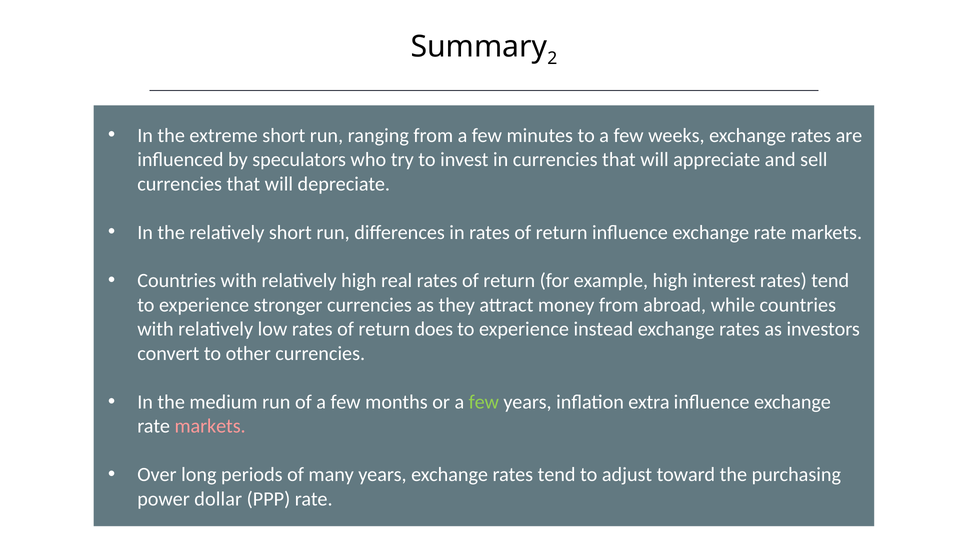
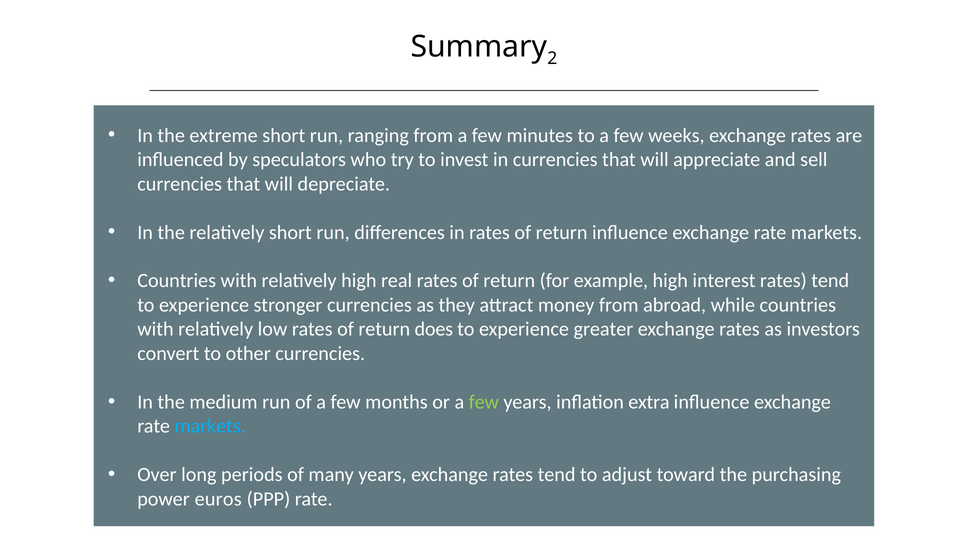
instead: instead -> greater (603, 329)
markets colour: pink -> light blue (210, 426)
dollar: dollar -> euros (218, 498)
